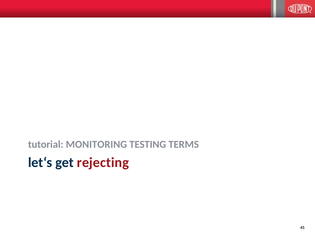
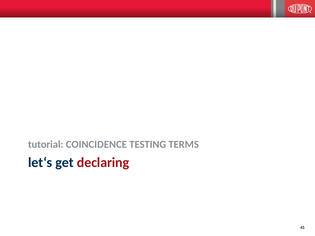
MONITORING: MONITORING -> COINCIDENCE (96, 145)
rejecting: rejecting -> declaring (103, 163)
